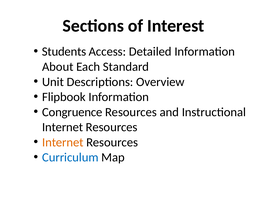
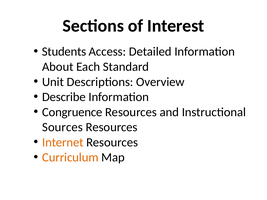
Flipbook: Flipbook -> Describe (64, 97)
Internet: Internet -> Sources (62, 127)
Curriculum colour: blue -> orange (70, 158)
